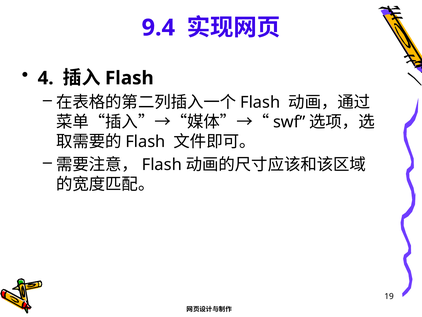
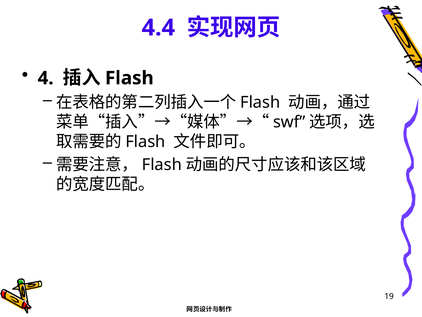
9.4: 9.4 -> 4.4 (158, 28)
